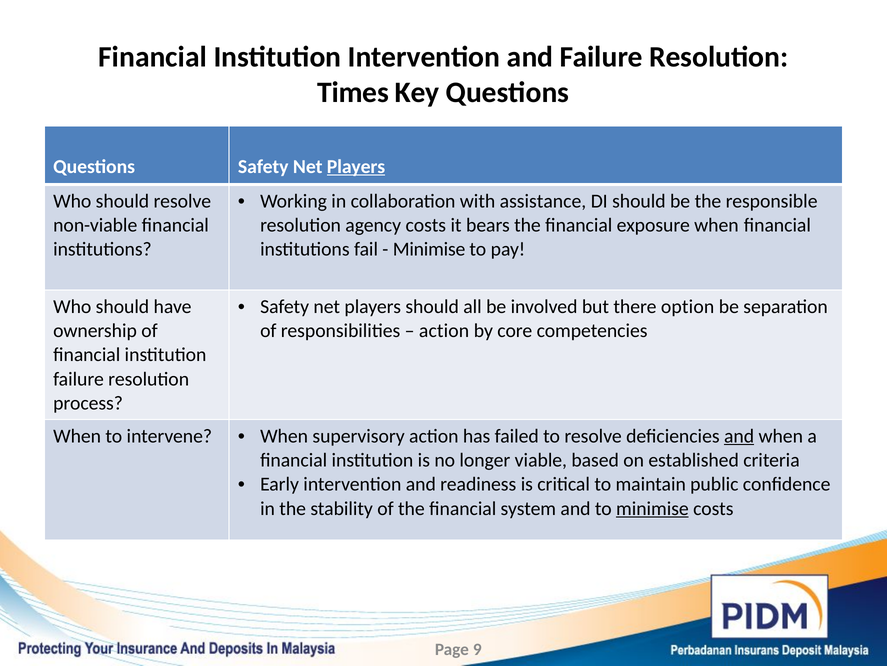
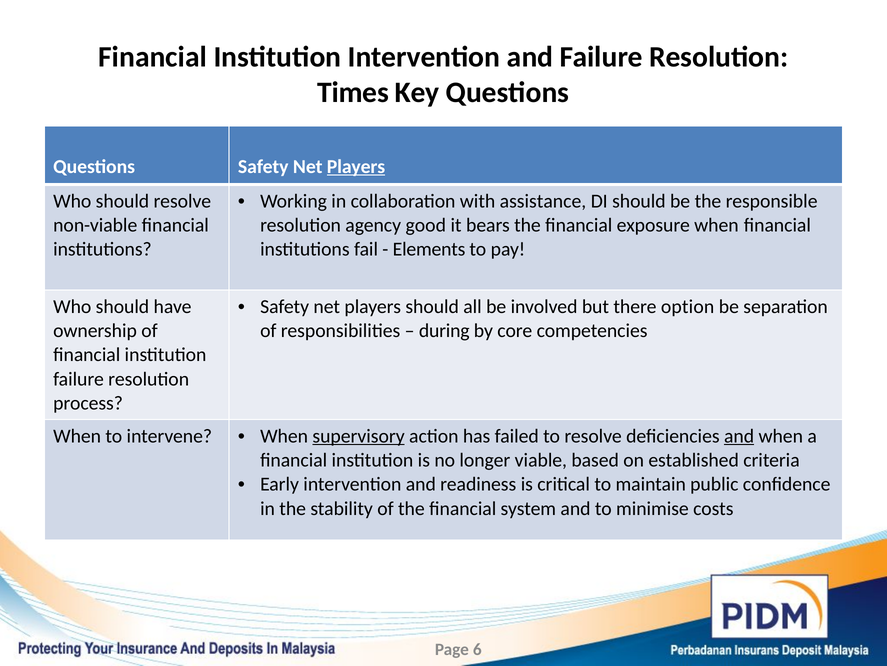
agency costs: costs -> good (426, 225)
Minimise: Minimise -> Elements (429, 249)
action: action -> during (444, 330)
supervisory underline: none -> present (359, 436)
minimise underline: present -> none (652, 508)
9: 9 -> 6 (477, 649)
